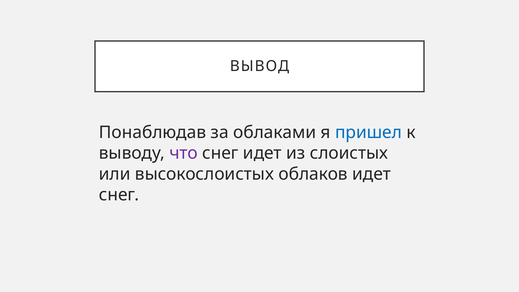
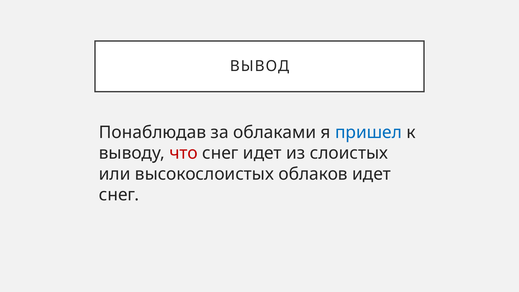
что colour: purple -> red (184, 153)
